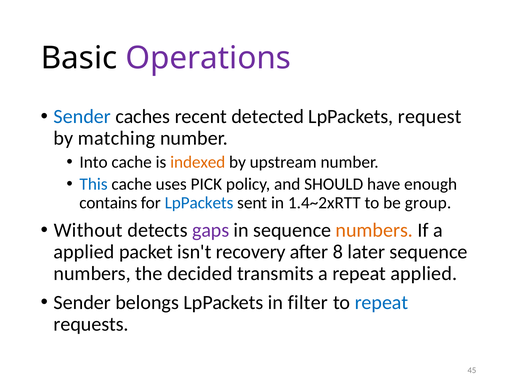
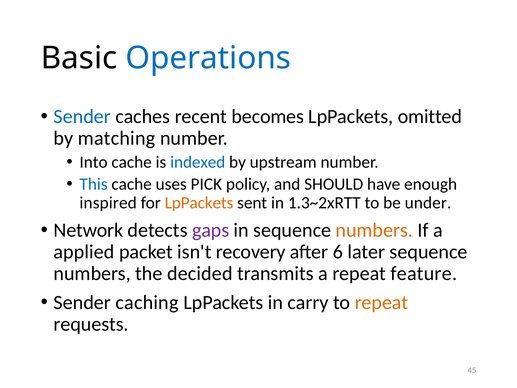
Operations colour: purple -> blue (208, 58)
detected: detected -> becomes (268, 117)
request: request -> omitted (430, 117)
indexed colour: orange -> blue (198, 162)
contains: contains -> inspired (108, 203)
LpPackets colour: blue -> orange (199, 203)
1.4~2xRTT: 1.4~2xRTT -> 1.3~2xRTT (324, 203)
group: group -> under (428, 203)
Without: Without -> Network (88, 230)
8: 8 -> 6 (338, 252)
repeat applied: applied -> feature (424, 273)
belongs: belongs -> caching (147, 302)
filter: filter -> carry (308, 302)
repeat colour: blue -> orange (381, 302)
